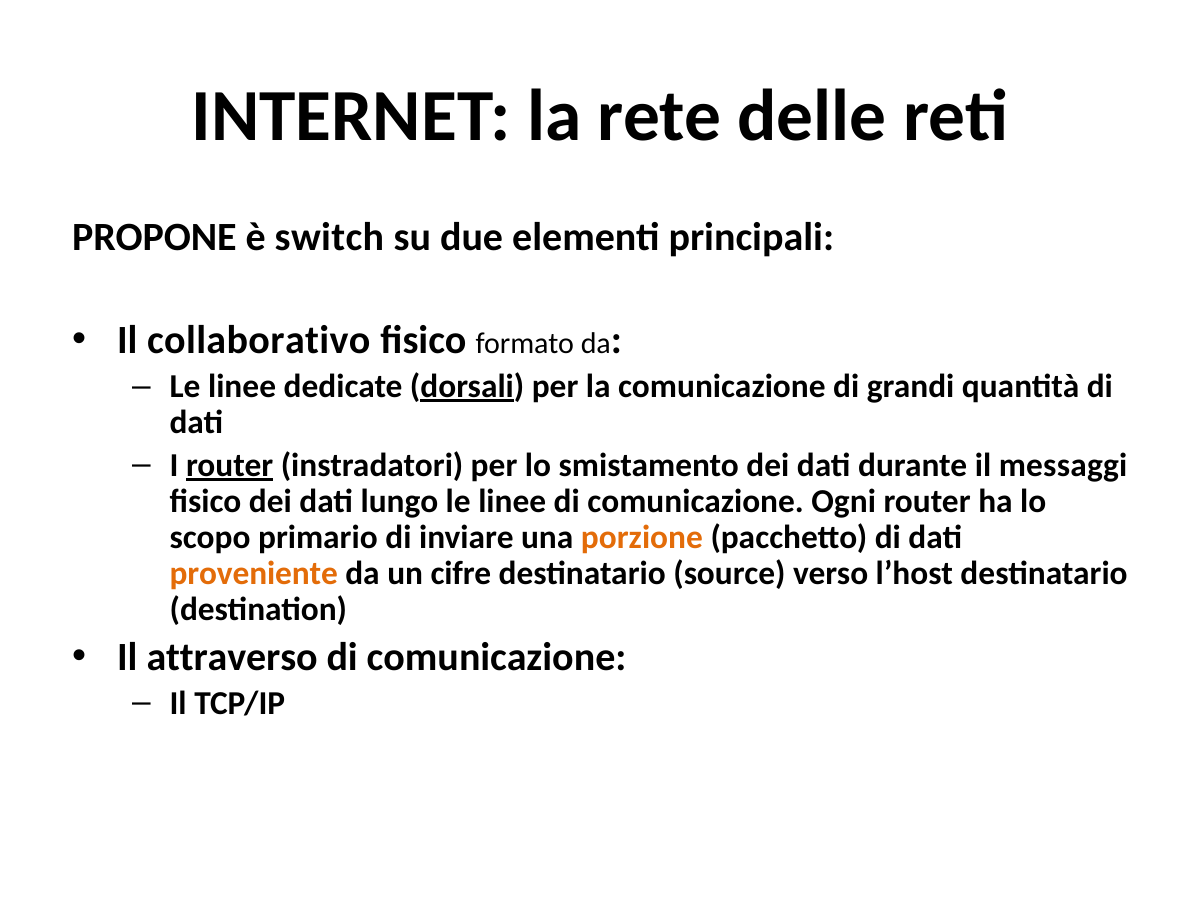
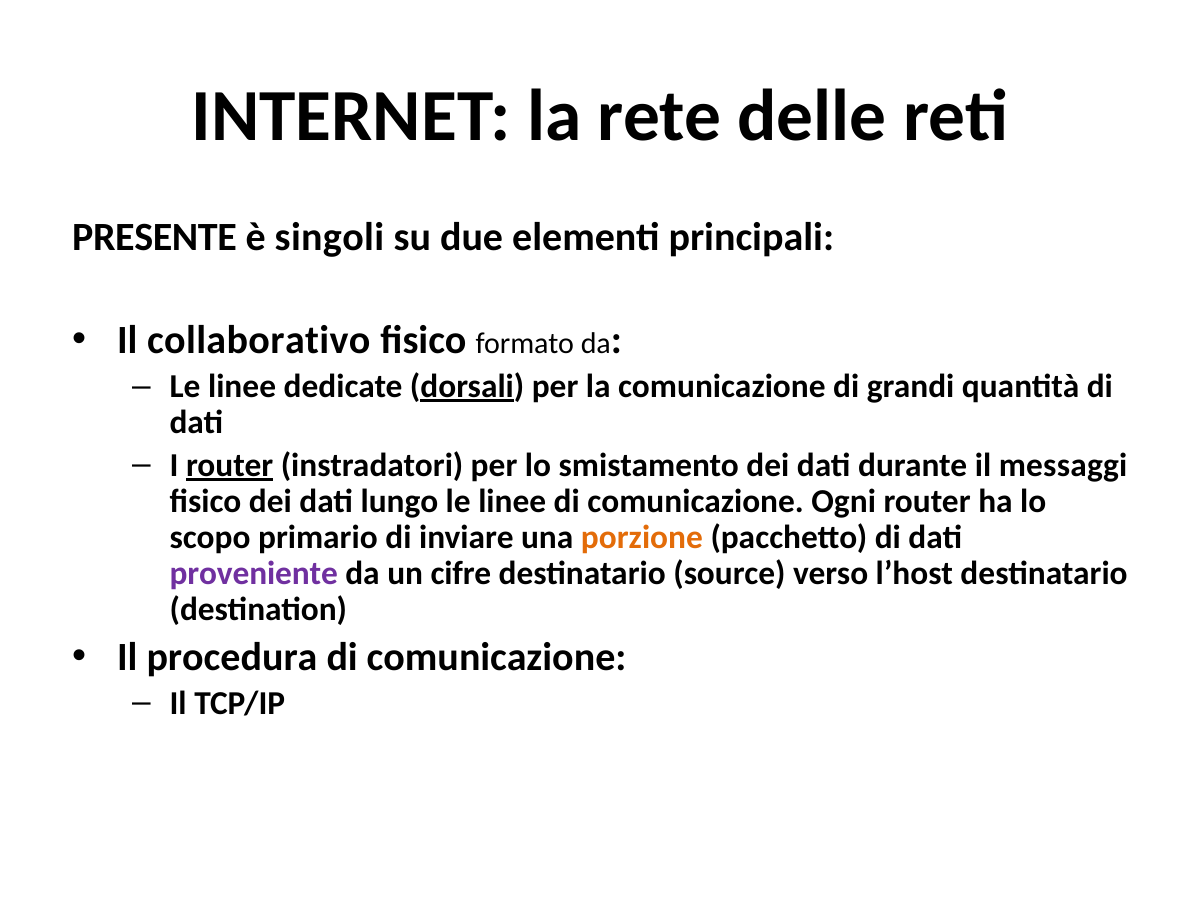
PROPONE: PROPONE -> PRESENTE (154, 238)
switch: switch -> singoli (329, 238)
proveniente colour: orange -> purple (254, 573)
attraverso: attraverso -> procedura (232, 657)
